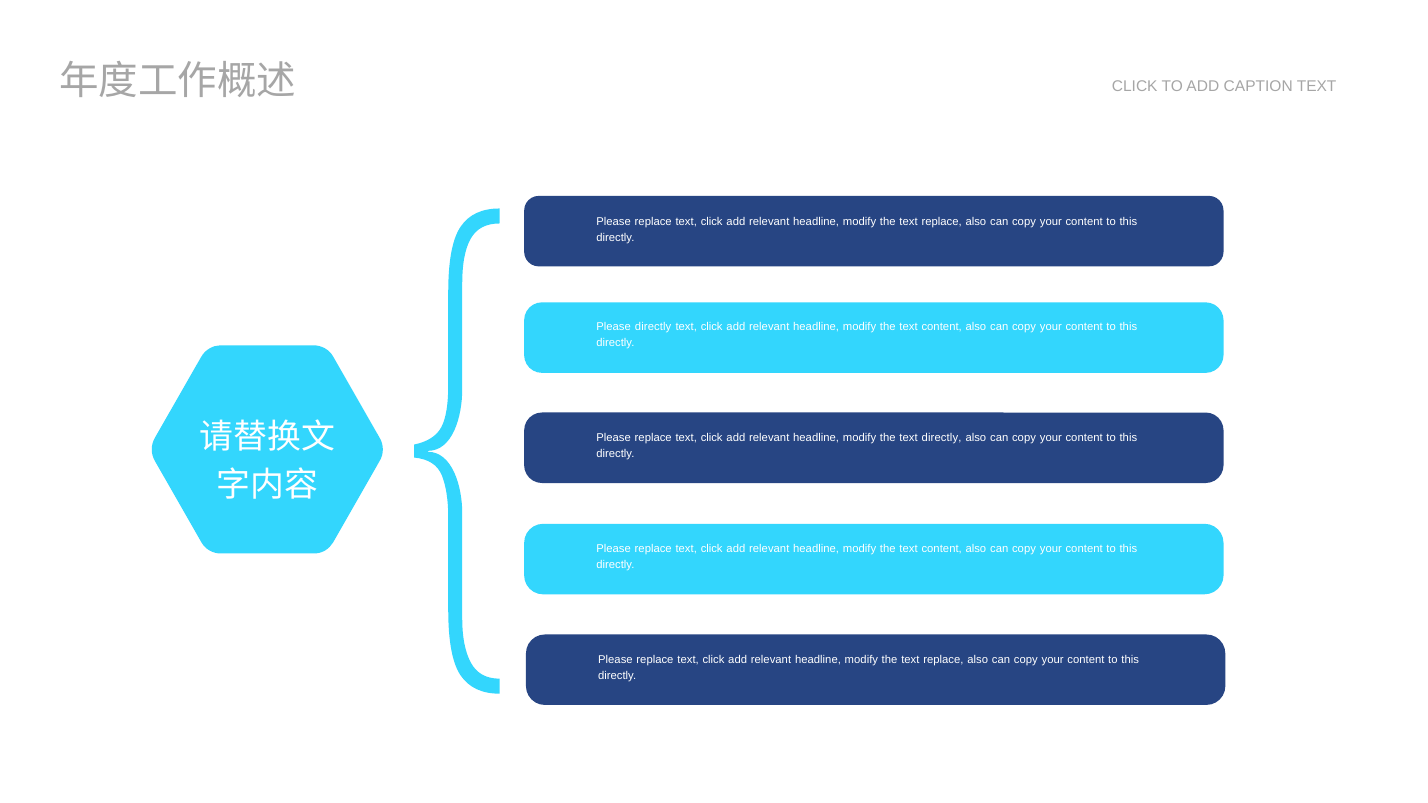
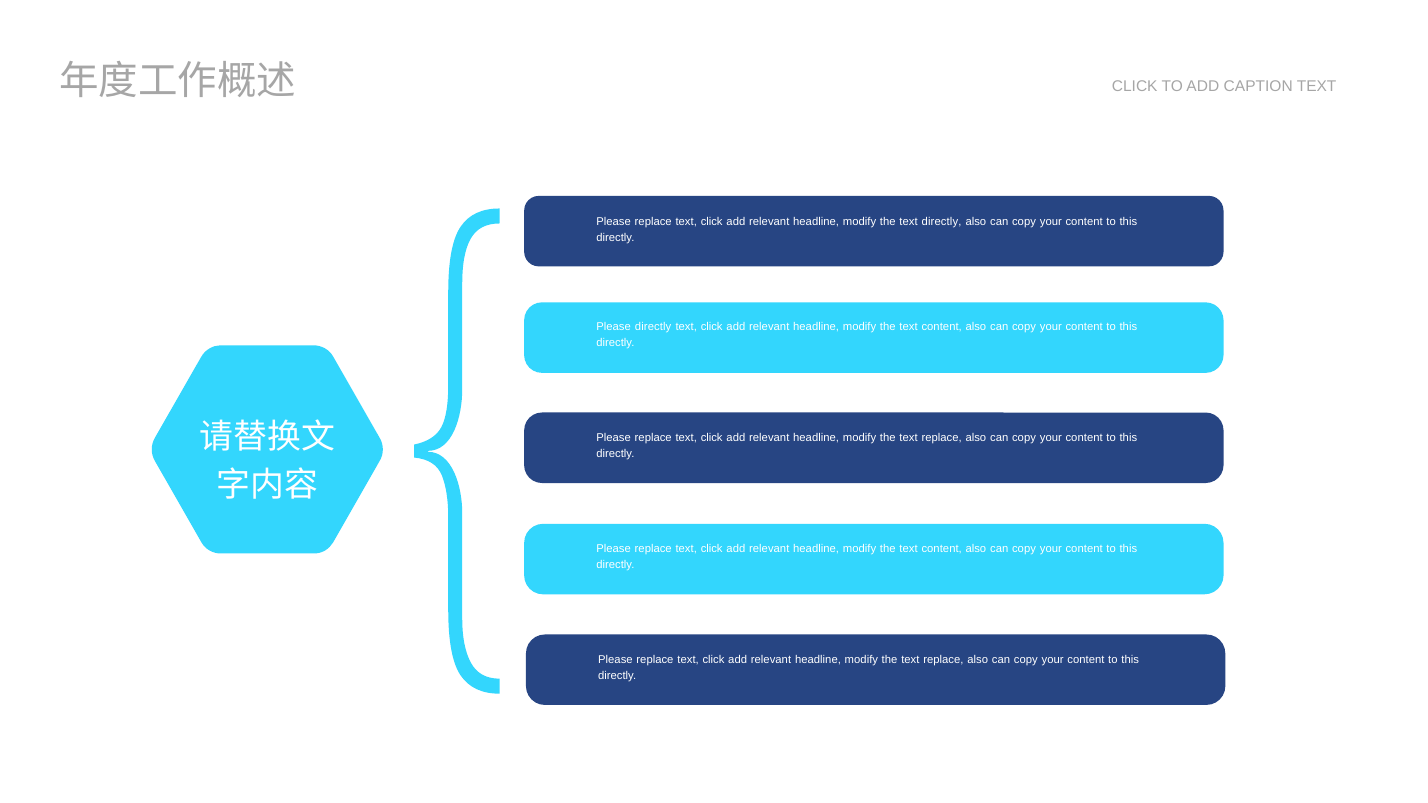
replace: replace -> directly (942, 222)
directly: directly -> replace (942, 438)
